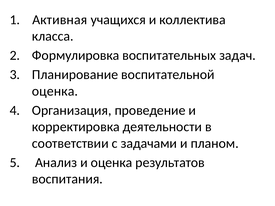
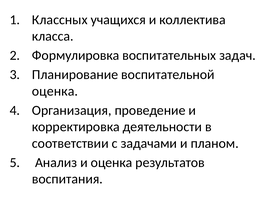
Активная: Активная -> Классных (60, 20)
